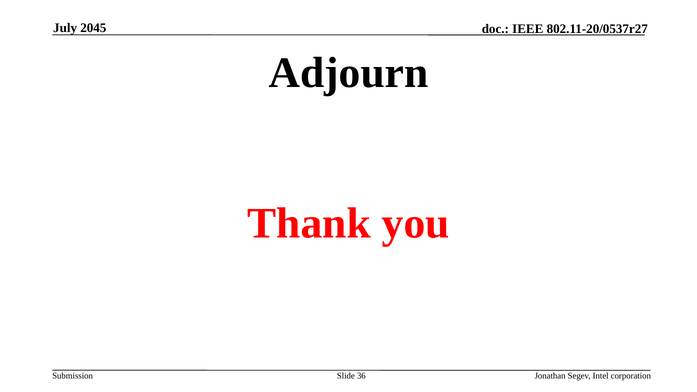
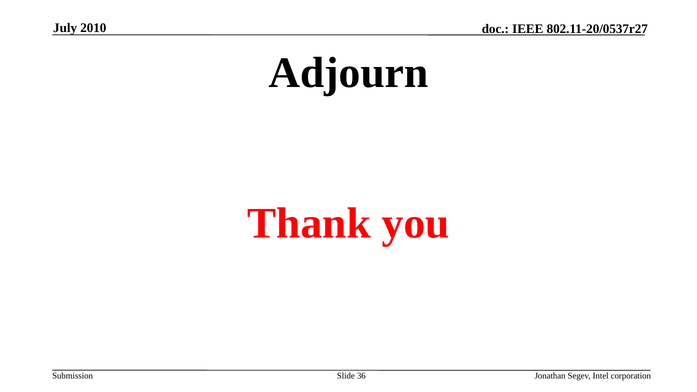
2045: 2045 -> 2010 (93, 28)
